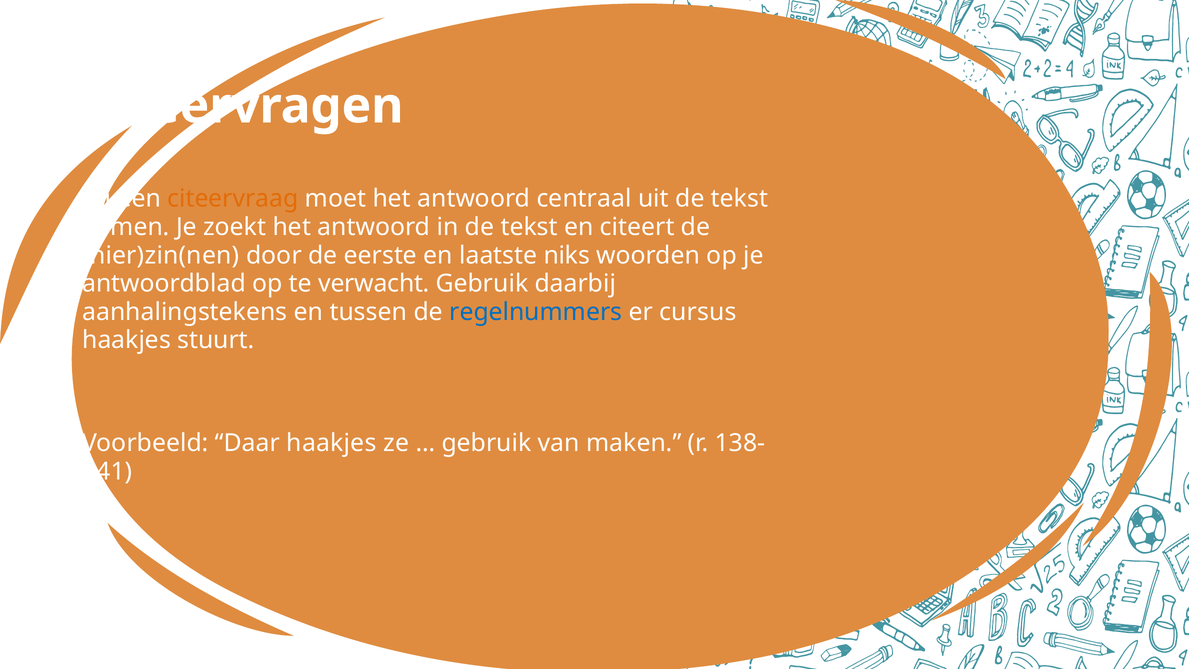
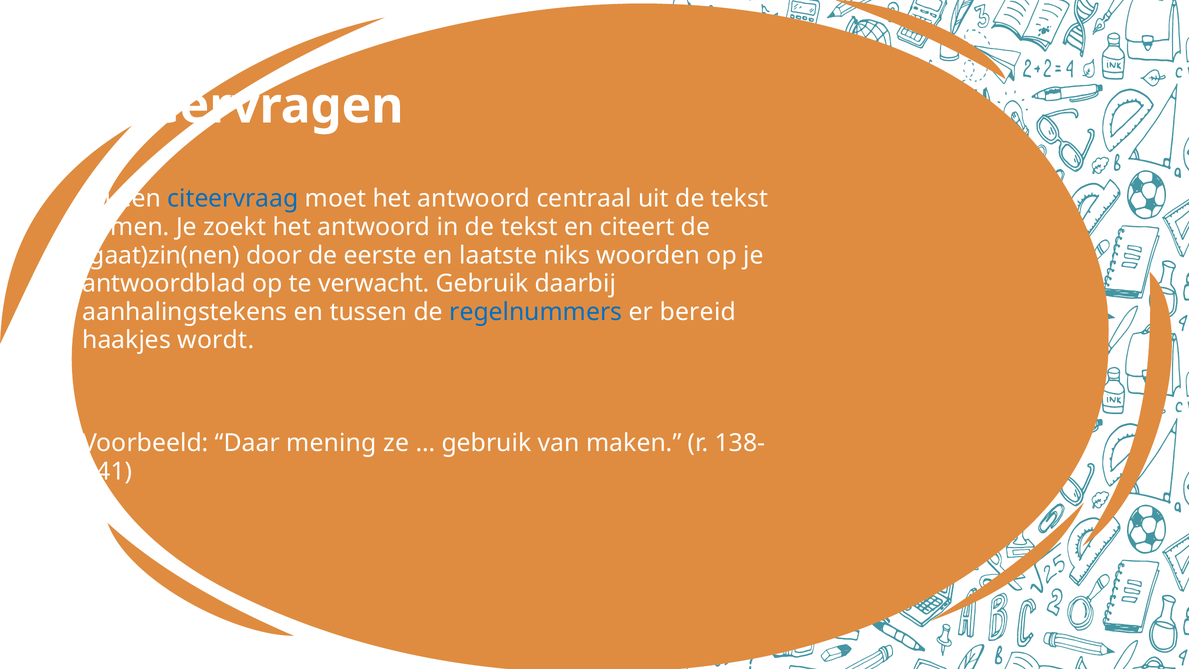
citeervraag colour: orange -> blue (233, 199)
hier)zin(nen: hier)zin(nen -> gaat)zin(nen (161, 255)
cursus: cursus -> bereid (698, 312)
stuurt: stuurt -> wordt (216, 340)
Daar haakjes: haakjes -> mening (332, 443)
